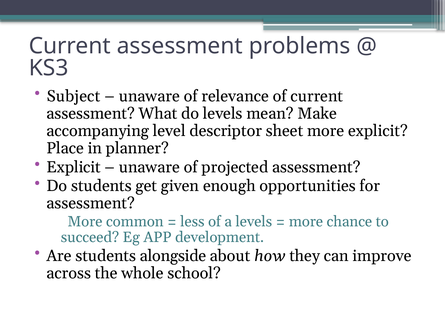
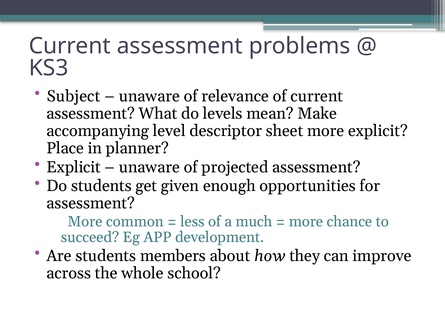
a levels: levels -> much (254, 222)
alongside: alongside -> members (173, 256)
